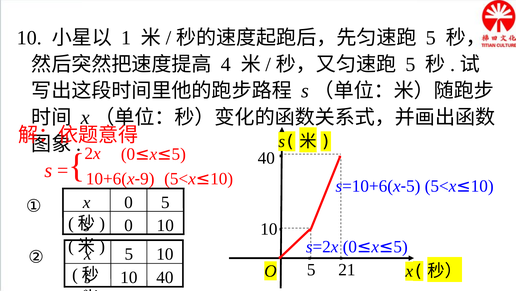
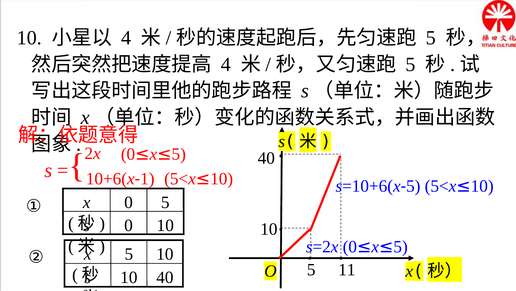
1: 1 -> 4 (126, 38)
9: 9 -> 1 (147, 178)
21: 21 -> 11 (347, 269)
